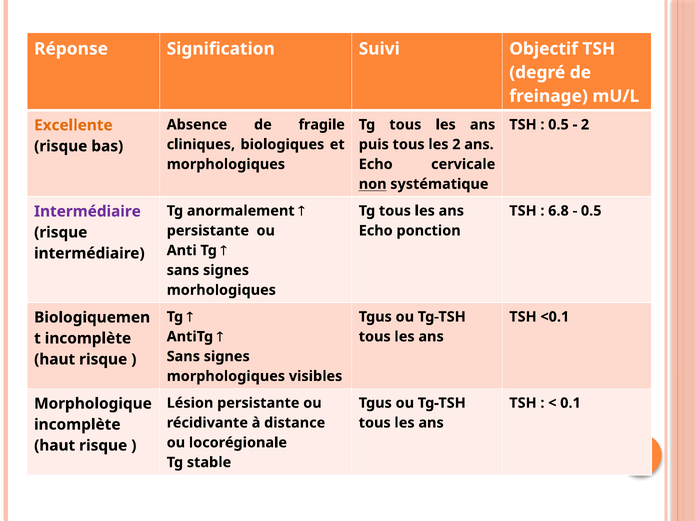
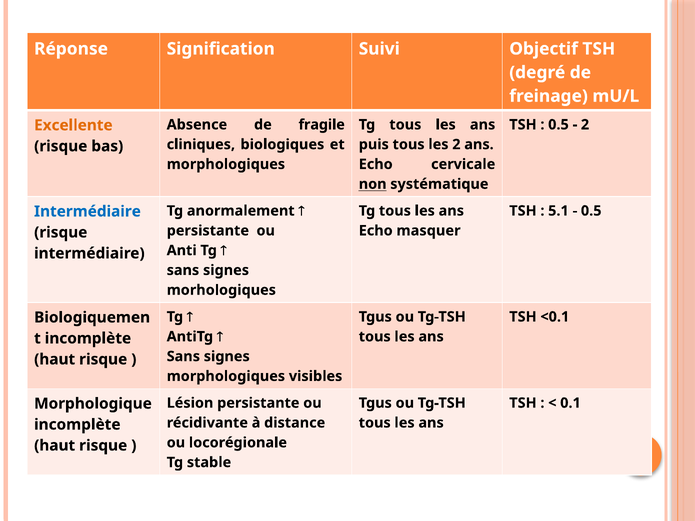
6.8: 6.8 -> 5.1 (558, 211)
Intermédiaire colour: purple -> blue (87, 212)
ponction: ponction -> masquer (429, 231)
